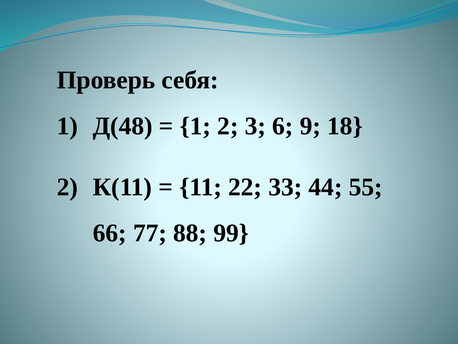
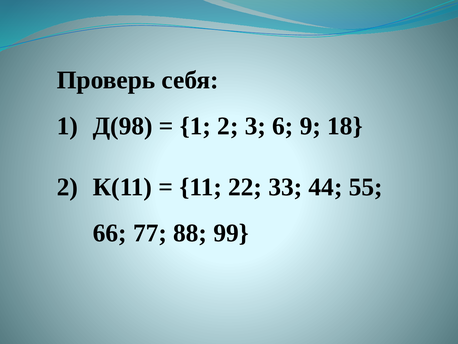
Д(48: Д(48 -> Д(98 (123, 126)
